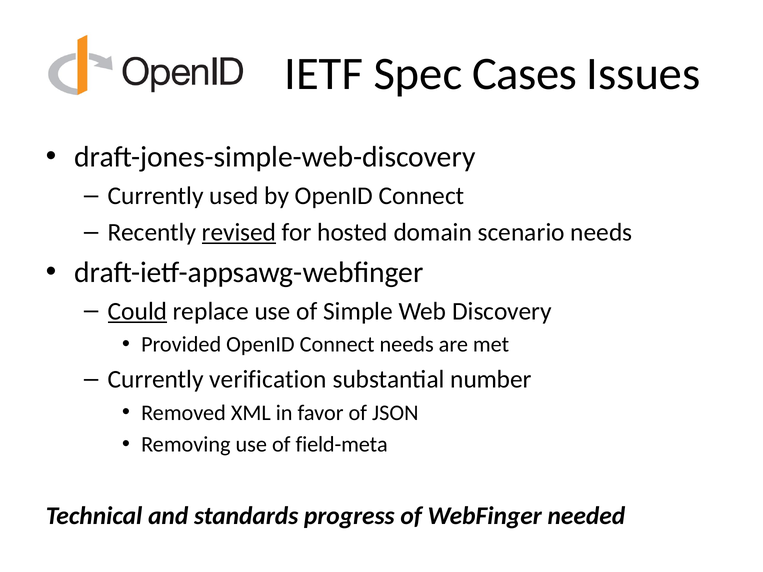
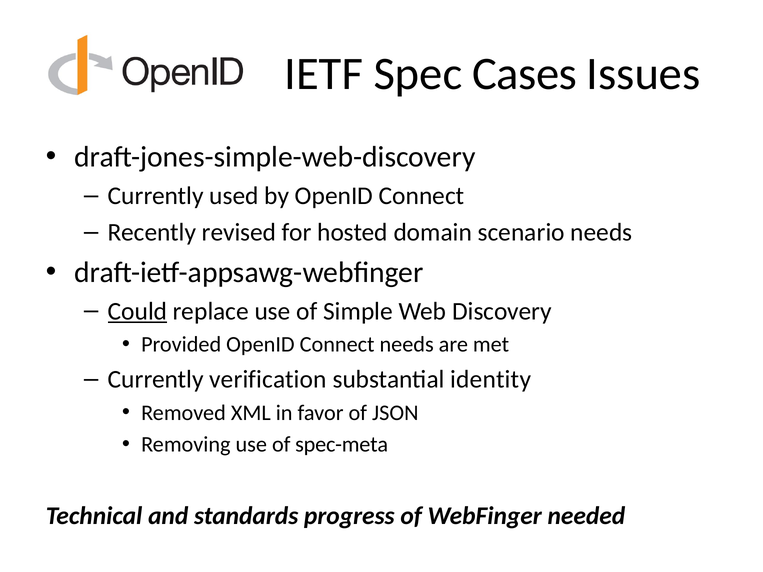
revised underline: present -> none (239, 232)
number: number -> identity (491, 380)
field-meta: field-meta -> spec-meta (342, 445)
